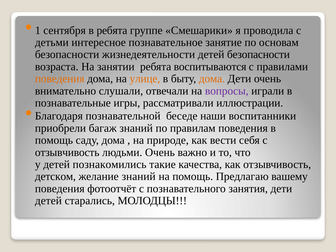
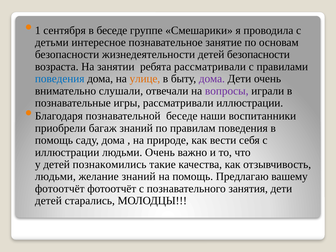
в ребята: ребята -> беседе (112, 30)
ребята воспитываются: воспитываются -> рассматривали (210, 67)
поведения colour: orange -> blue (60, 79)
дома colour: orange -> purple (212, 79)
отзывчивость: отзывчивость -> иллюстрации (67, 152)
детском: детском -> людьми (55, 176)
поведения: поведения -> фотоотчёт (60, 189)
